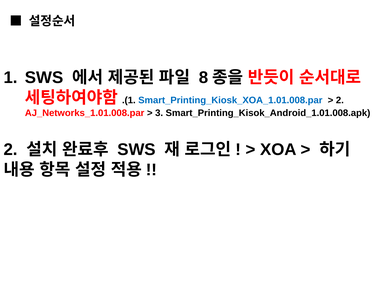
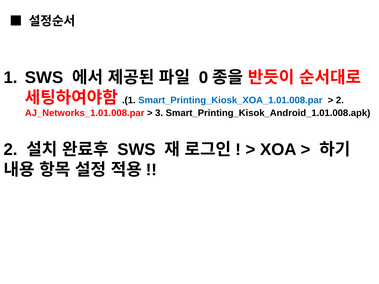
8: 8 -> 0 (203, 78)
